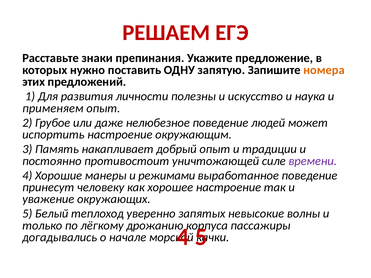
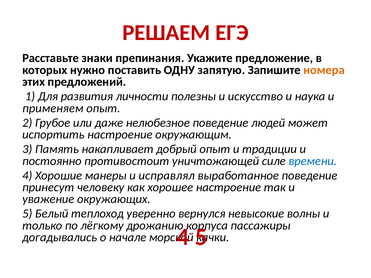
времени colour: purple -> blue (313, 161)
режимами: режимами -> исправлял (167, 176)
запятых: запятых -> вернулся (202, 214)
